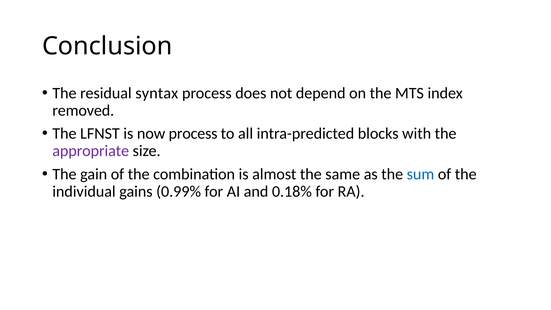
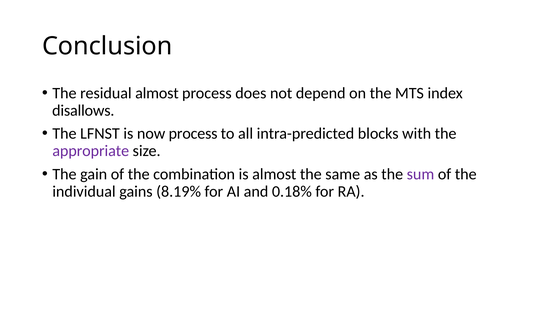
residual syntax: syntax -> almost (157, 93)
removed: removed -> disallows (83, 111)
sum colour: blue -> purple (420, 174)
0.99%: 0.99% -> 8.19% (179, 191)
